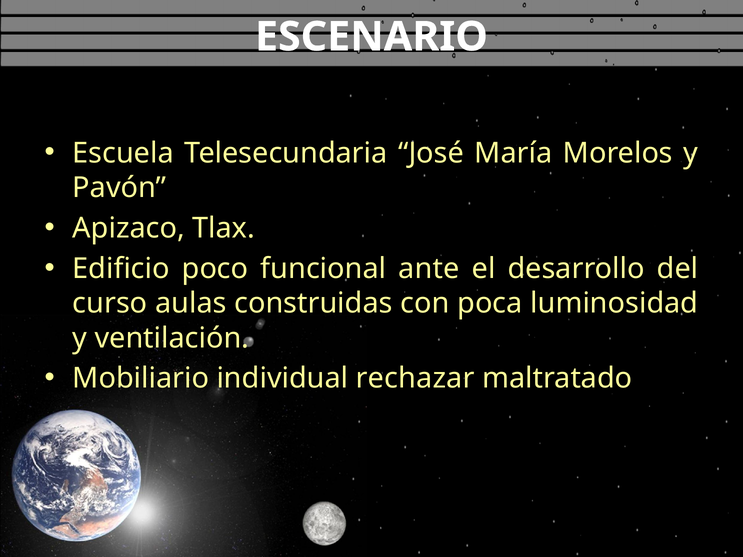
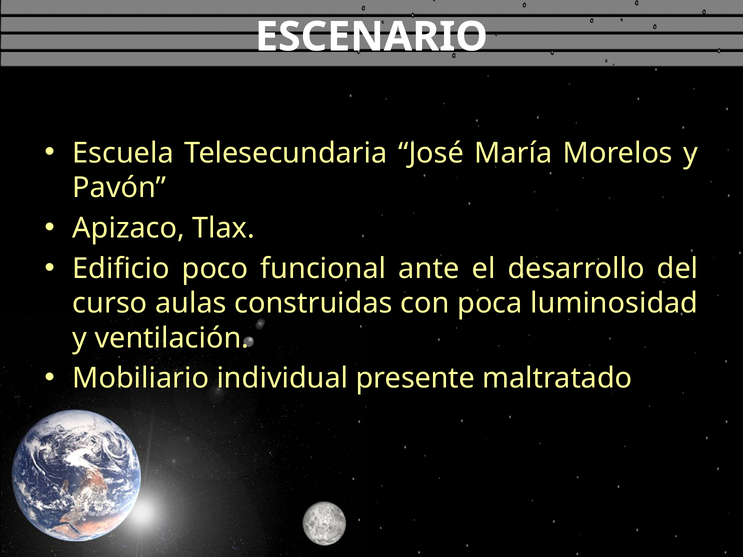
rechazar: rechazar -> presente (415, 379)
